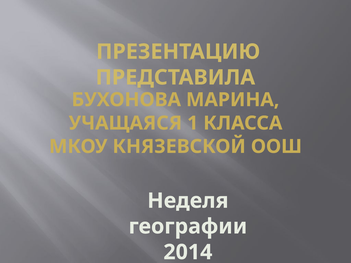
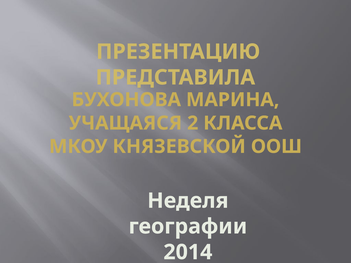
1: 1 -> 2 (193, 123)
